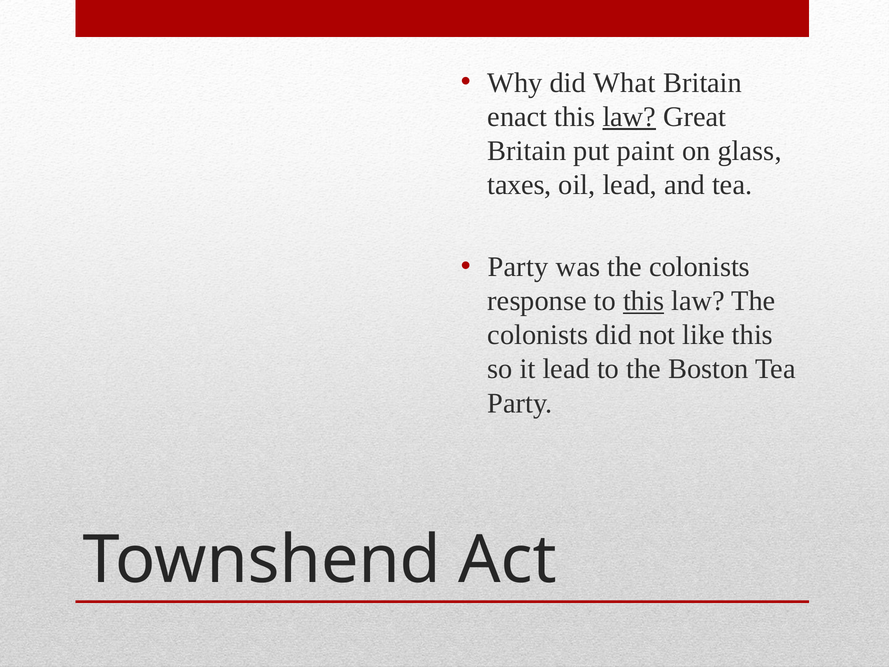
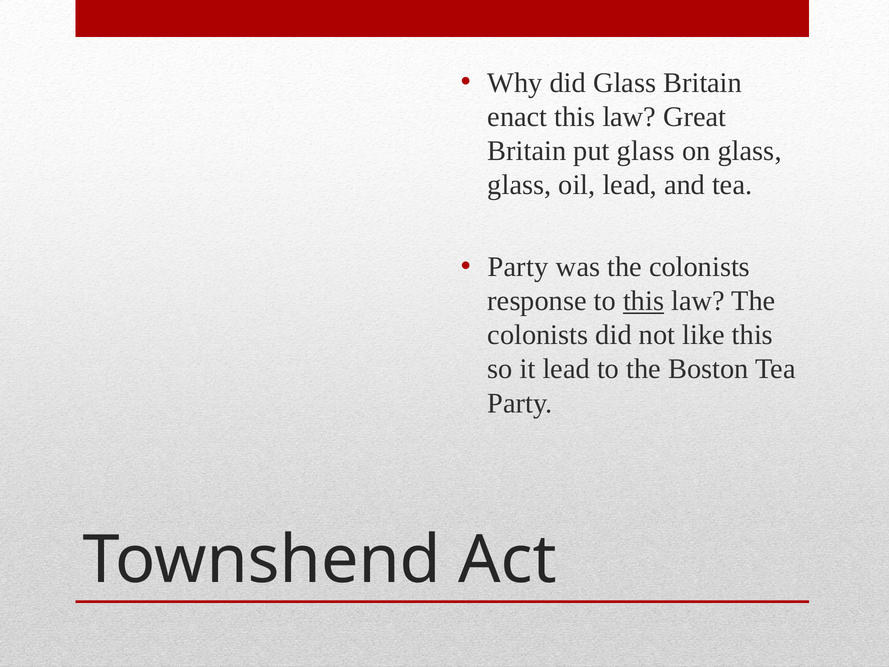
did What: What -> Glass (625, 83)
law underline: present -> none (629, 117)
put paint: paint -> glass (646, 151)
taxes: taxes -> glass (519, 185)
